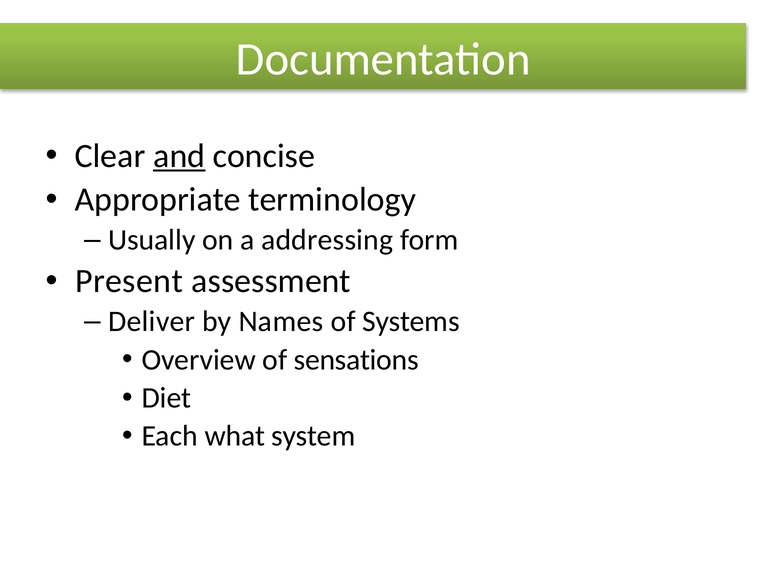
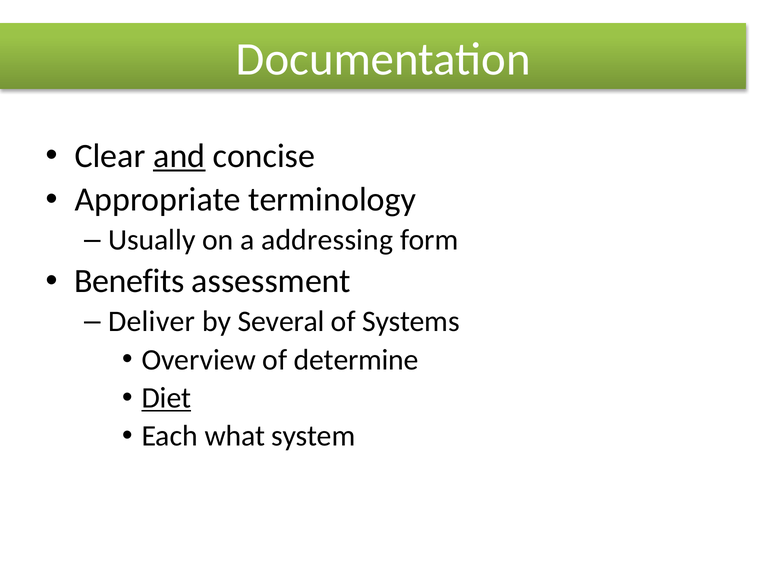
Present: Present -> Benefits (129, 281)
Names: Names -> Several (281, 322)
sensations: sensations -> determine (356, 360)
Diet underline: none -> present (166, 398)
